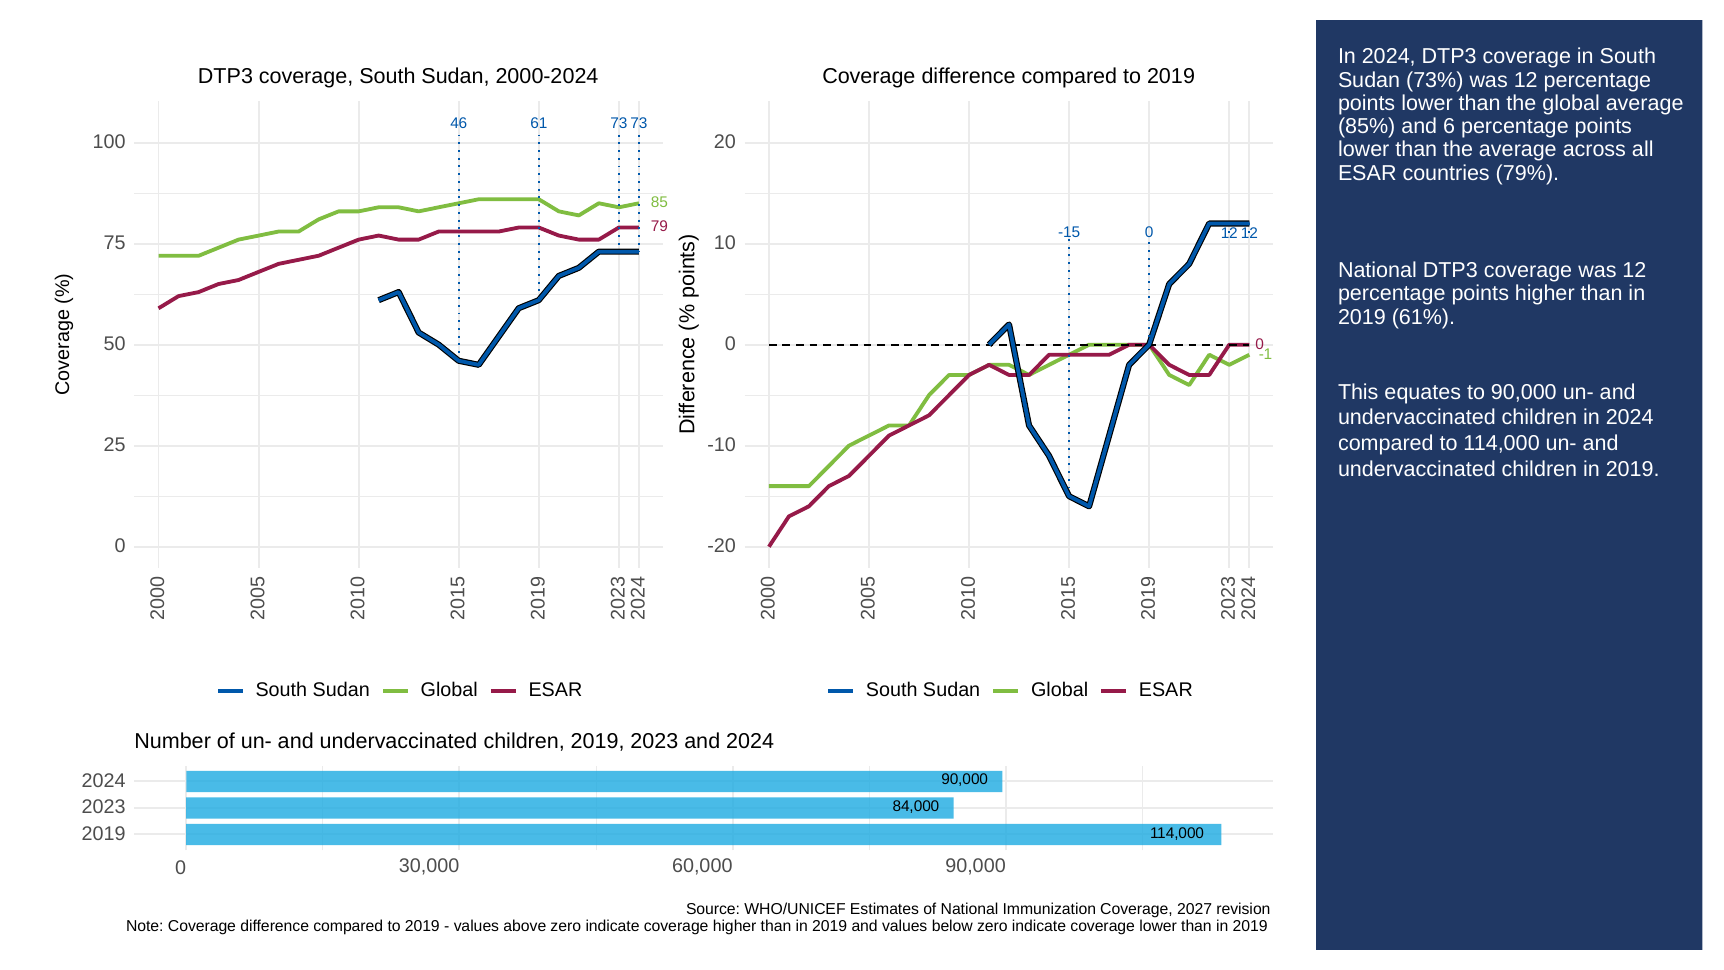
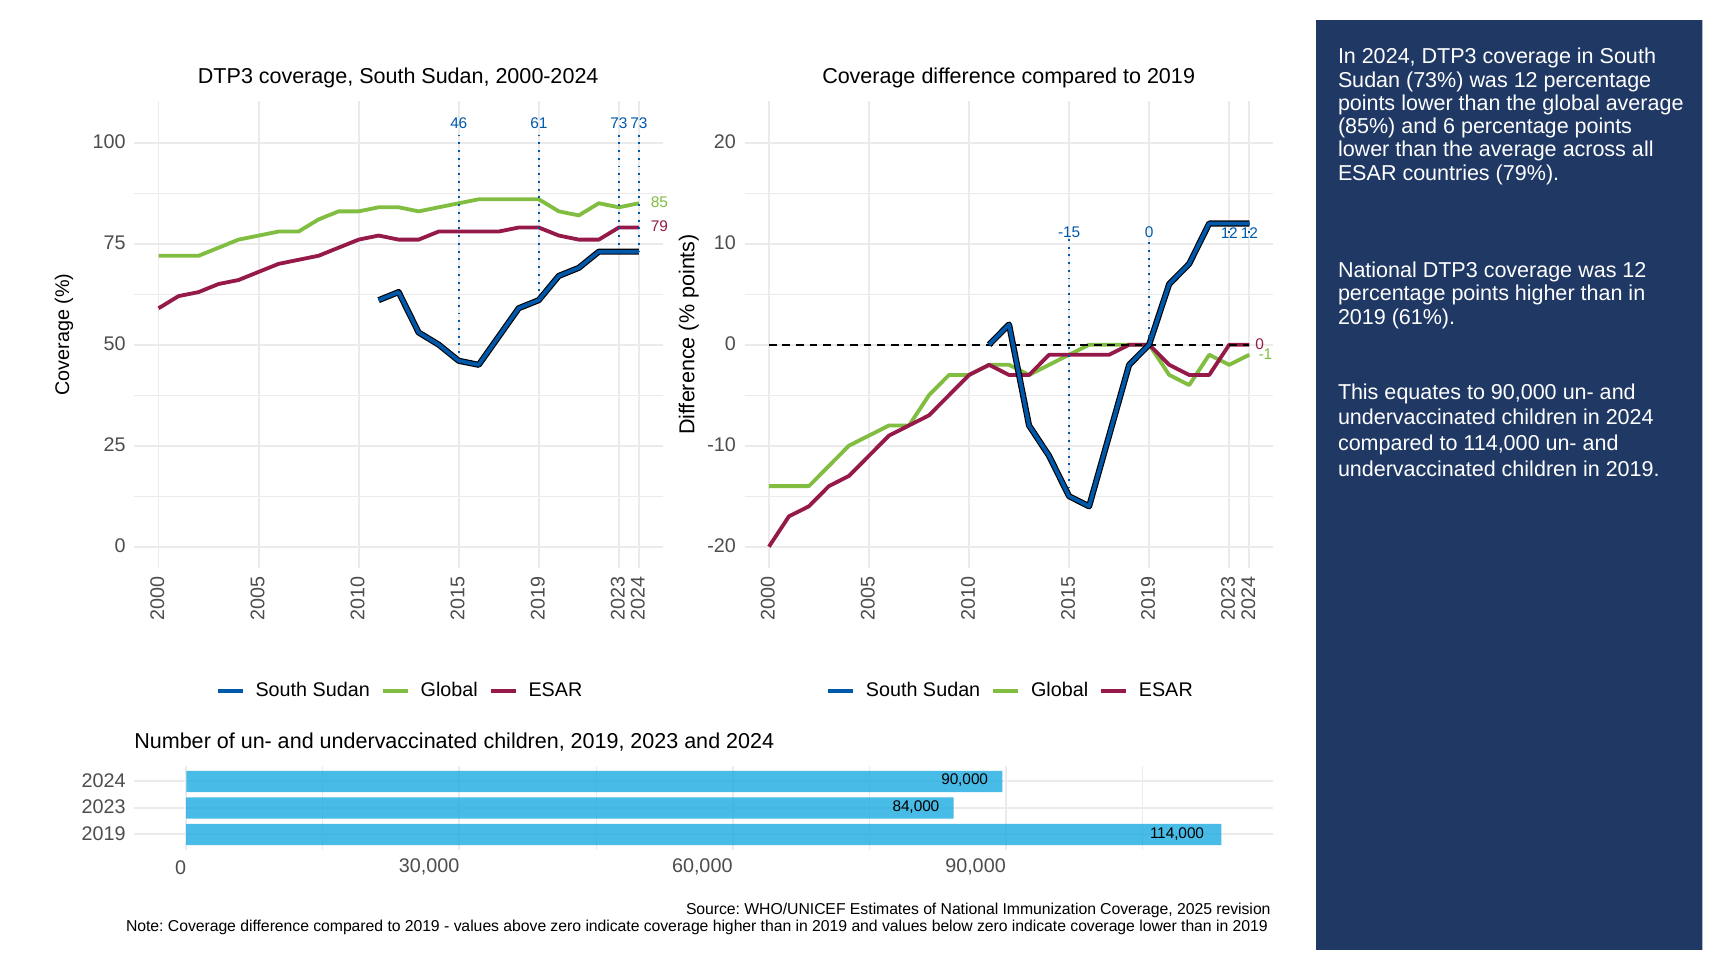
2027: 2027 -> 2025 (1195, 909)
